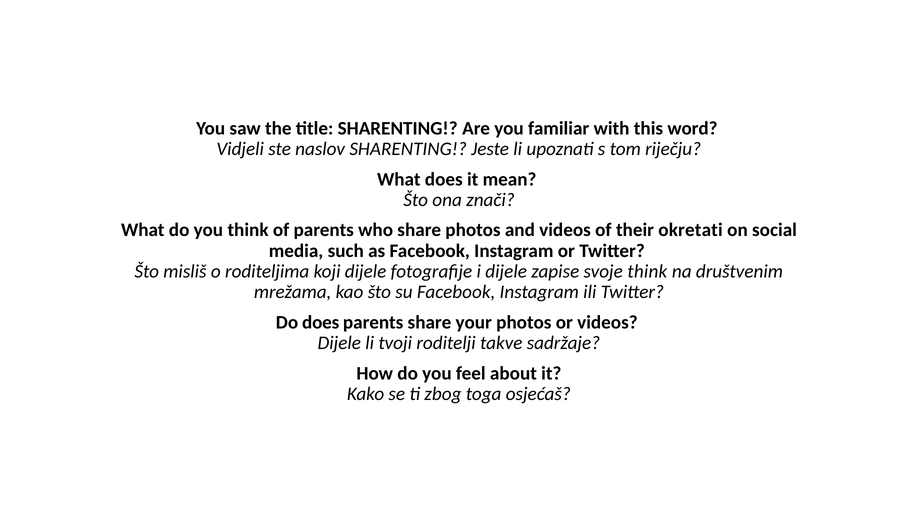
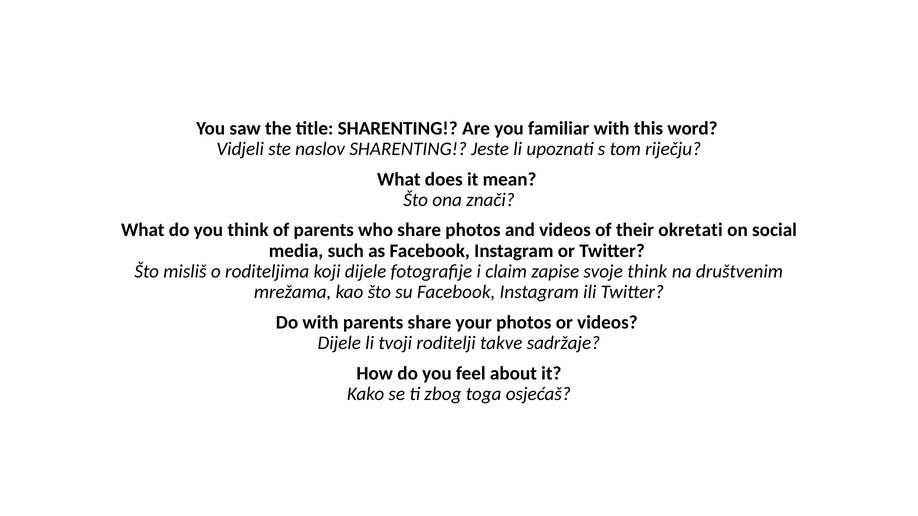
i dijele: dijele -> claim (506, 272)
Do does: does -> with (321, 323)
